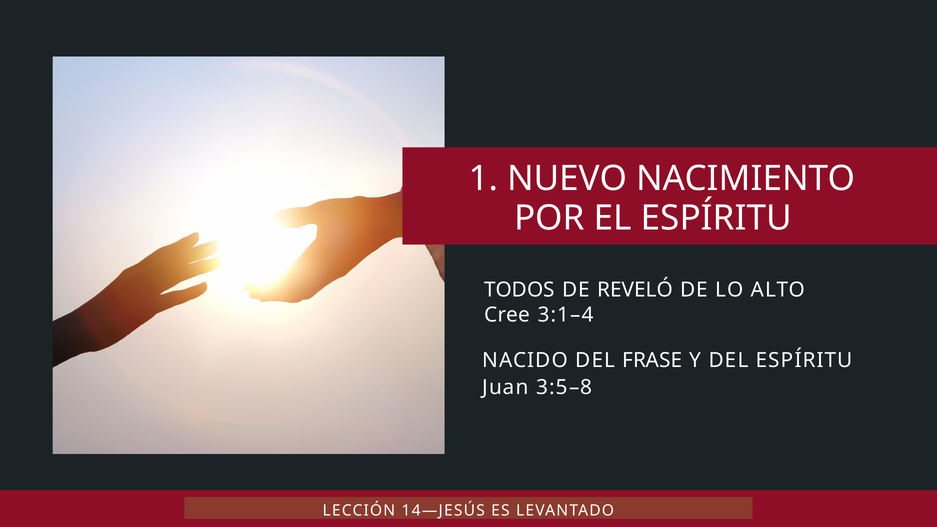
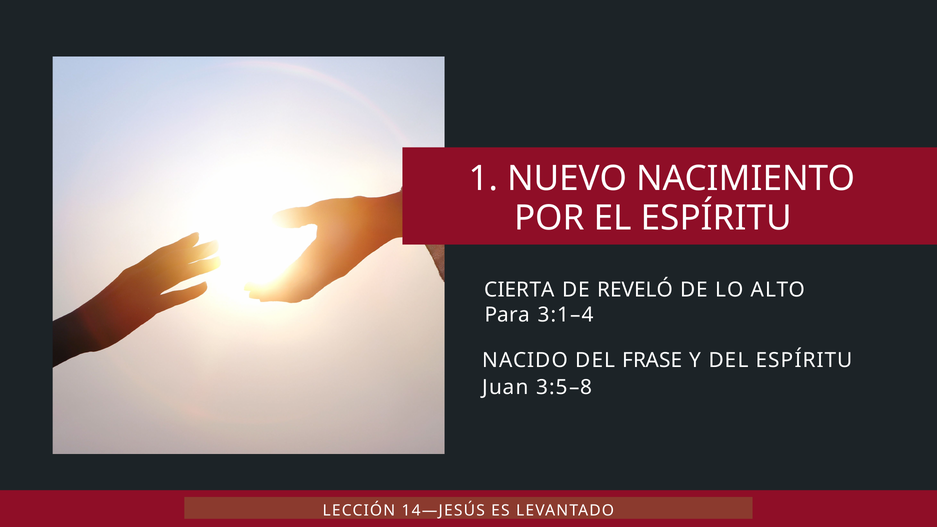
TODOS: TODOS -> CIERTA (519, 290)
Cree: Cree -> Para (507, 315)
